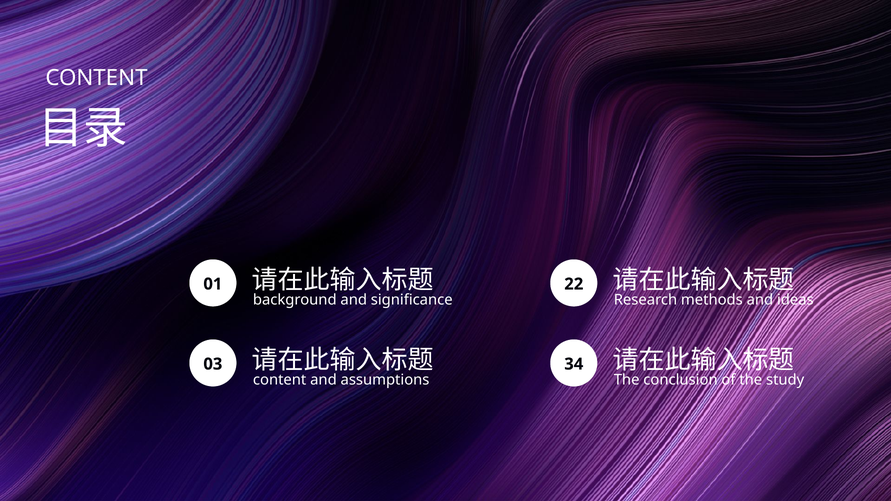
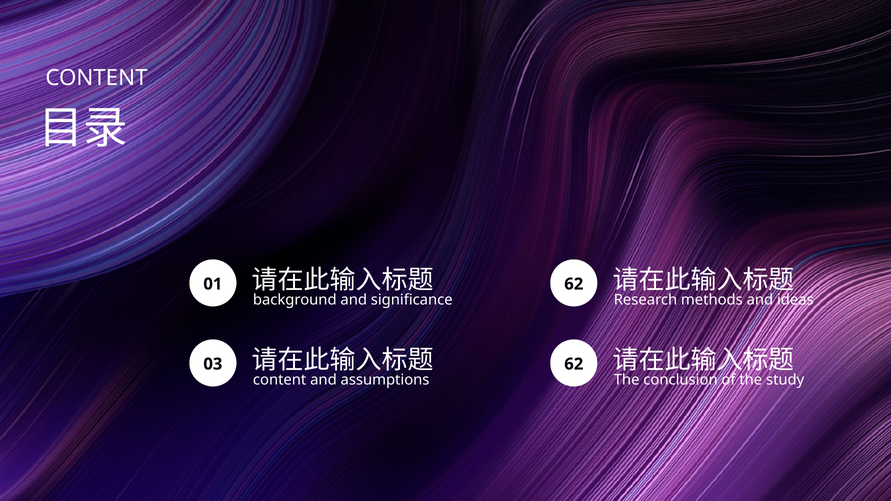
01 22: 22 -> 62 (574, 284)
03 34: 34 -> 62 (574, 364)
